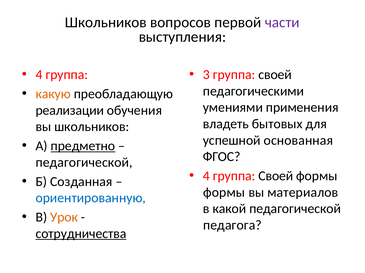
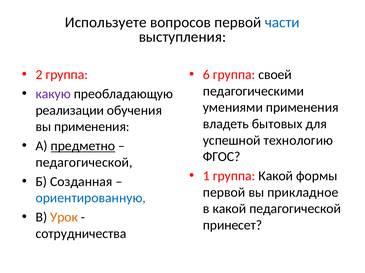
Школьников: Школьников -> Используете (106, 22)
части colour: purple -> blue (282, 22)
4: 4 -> 2 (39, 75)
3: 3 -> 6 (206, 75)
какую colour: orange -> purple (53, 94)
вы школьников: школьников -> применения (92, 127)
основанная: основанная -> технологию (298, 141)
4: 4 -> 1 (206, 176)
Своей: Своей -> Какой (276, 176)
формы: формы -> первой (224, 193)
материалов: материалов -> прикладное (303, 193)
педагога: педагога -> принесет (233, 226)
сотрудничества underline: present -> none (81, 234)
